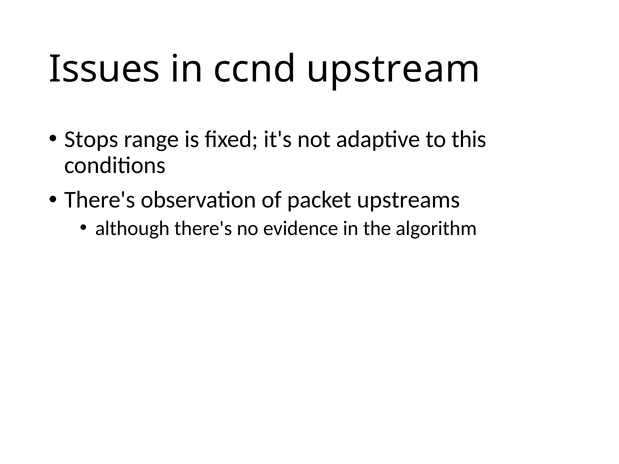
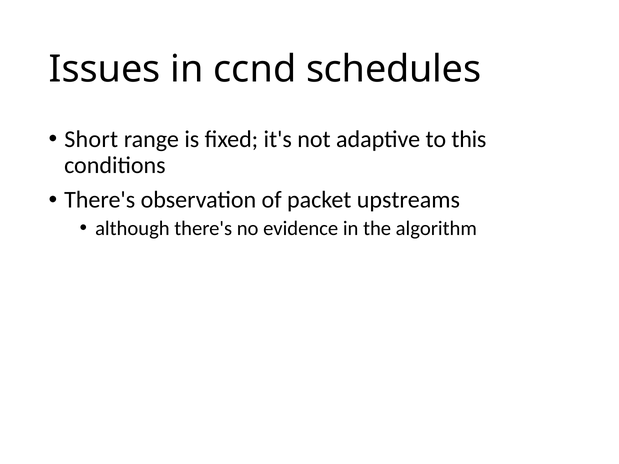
upstream: upstream -> schedules (394, 69)
Stops: Stops -> Short (91, 140)
